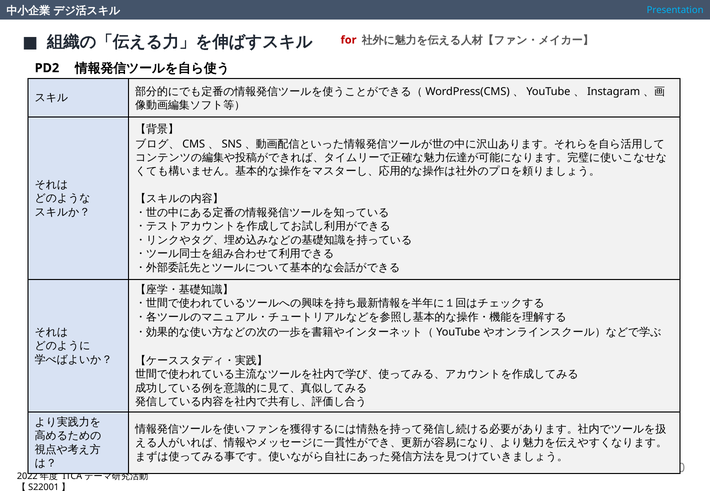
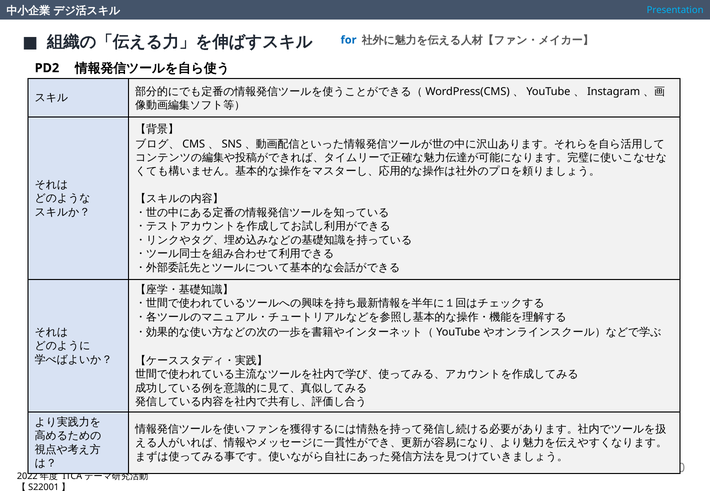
for colour: red -> blue (349, 40)
